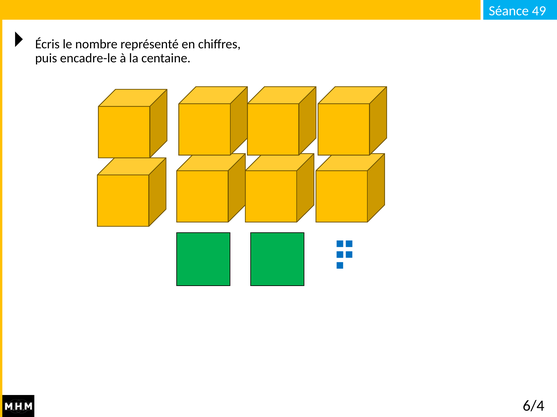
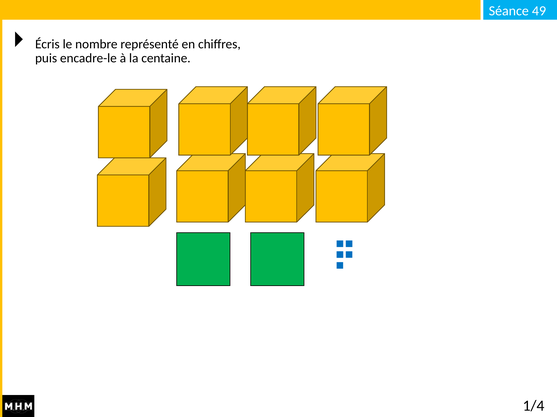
6/4: 6/4 -> 1/4 (534, 406)
